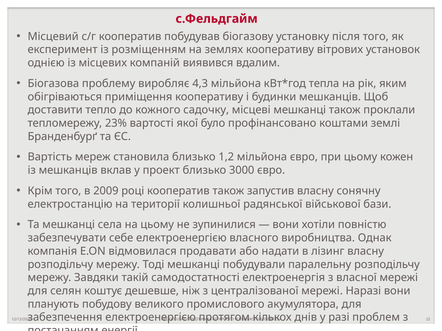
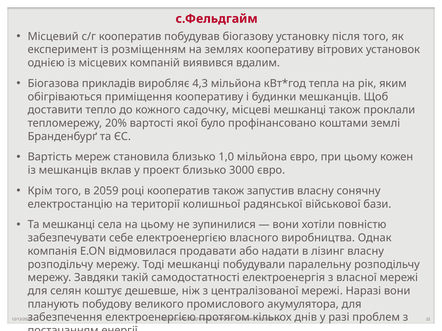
проблему: проблему -> прикладів (109, 84)
23%: 23% -> 20% (116, 123)
1,2: 1,2 -> 1,0 (226, 157)
2009: 2009 -> 2059 (106, 191)
